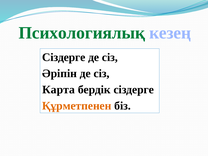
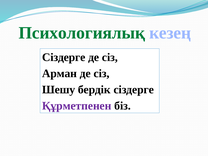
Әріпін: Әріпін -> Арман (60, 73)
Карта: Карта -> Шешу (59, 90)
Құрметпенен colour: orange -> purple (77, 106)
